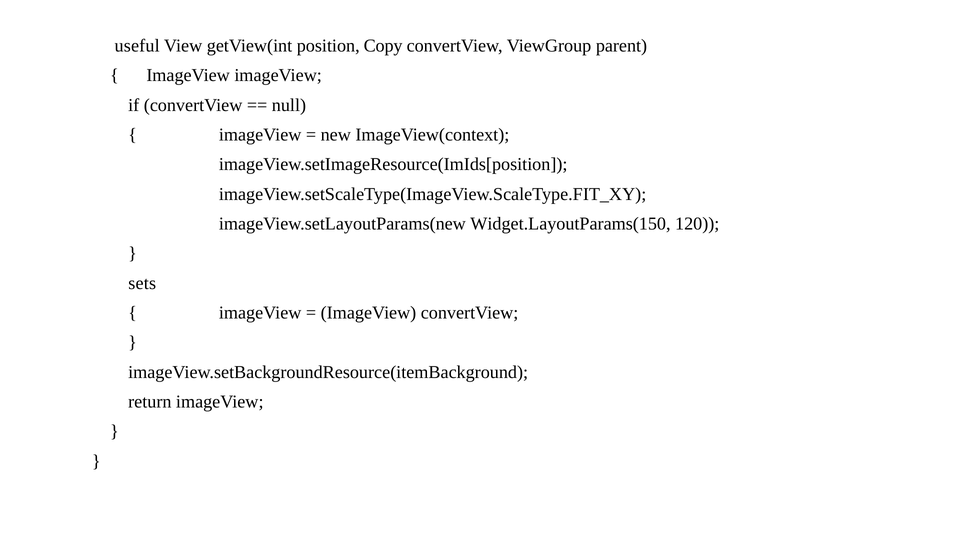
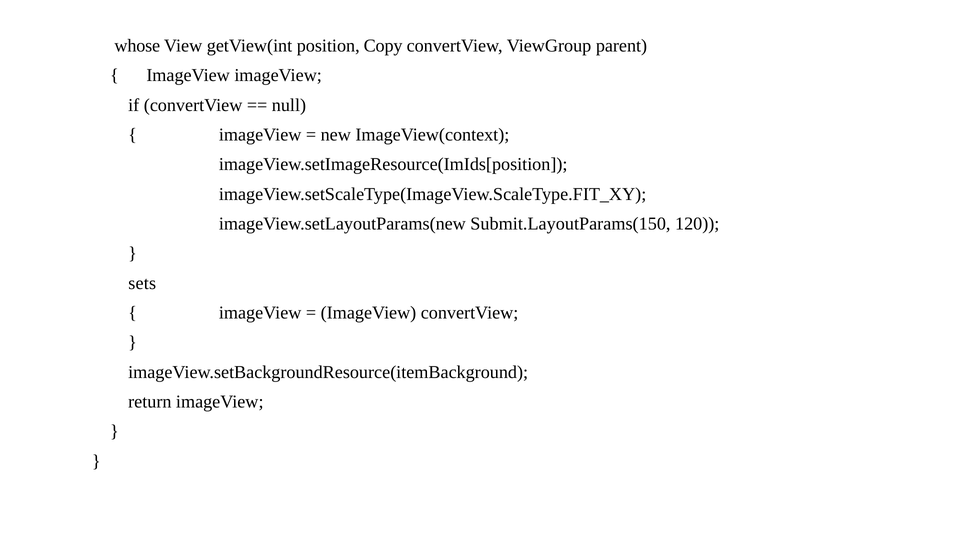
useful: useful -> whose (137, 46)
Widget.LayoutParams(150: Widget.LayoutParams(150 -> Submit.LayoutParams(150 (570, 224)
